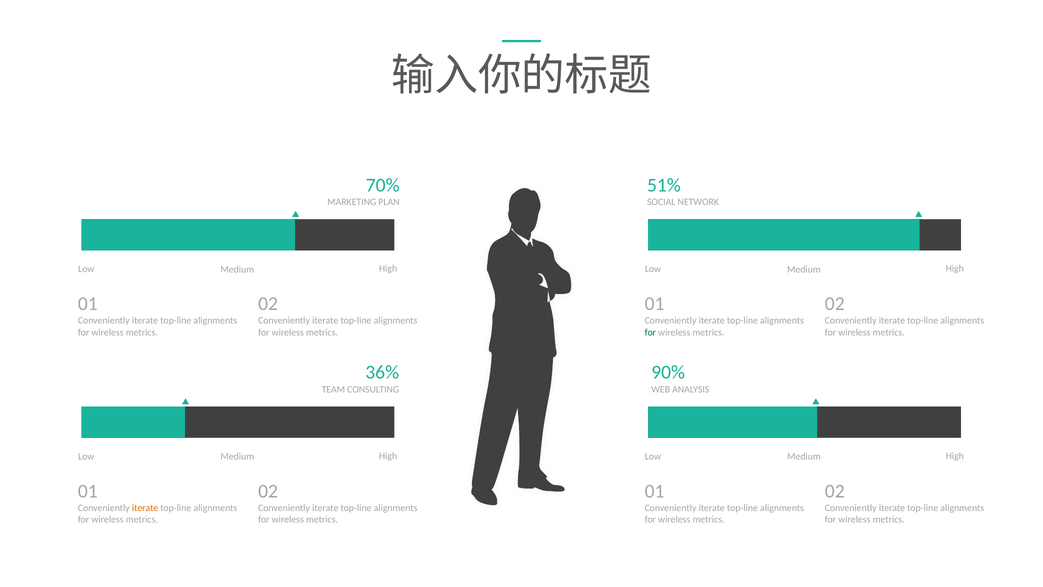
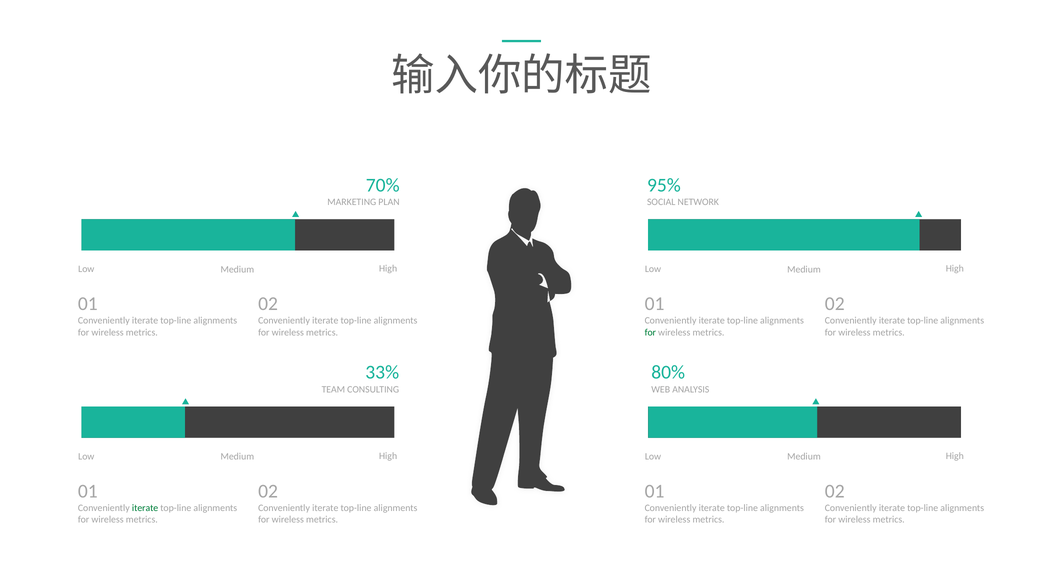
51%: 51% -> 95% (664, 185)
36%: 36% -> 33% (382, 372)
90%: 90% -> 80% (668, 372)
iterate colour: orange -> green (145, 508)
